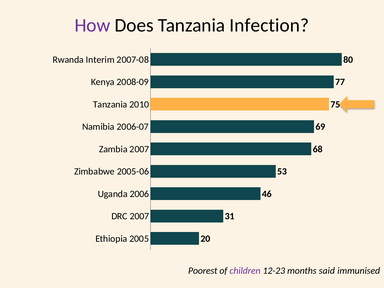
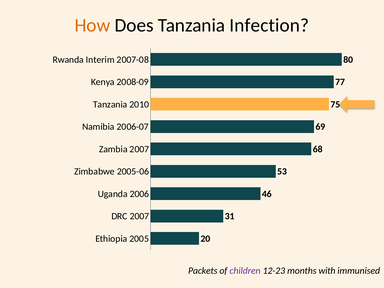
How colour: purple -> orange (92, 25)
Poorest: Poorest -> Packets (203, 271)
said: said -> with (327, 271)
